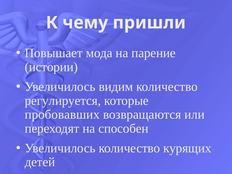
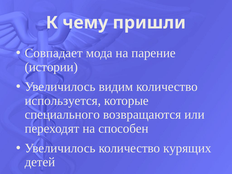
Повышает: Повышает -> Совпадает (54, 53)
регулируется: регулируется -> используется (63, 101)
пробовавших: пробовавших -> специального (62, 115)
